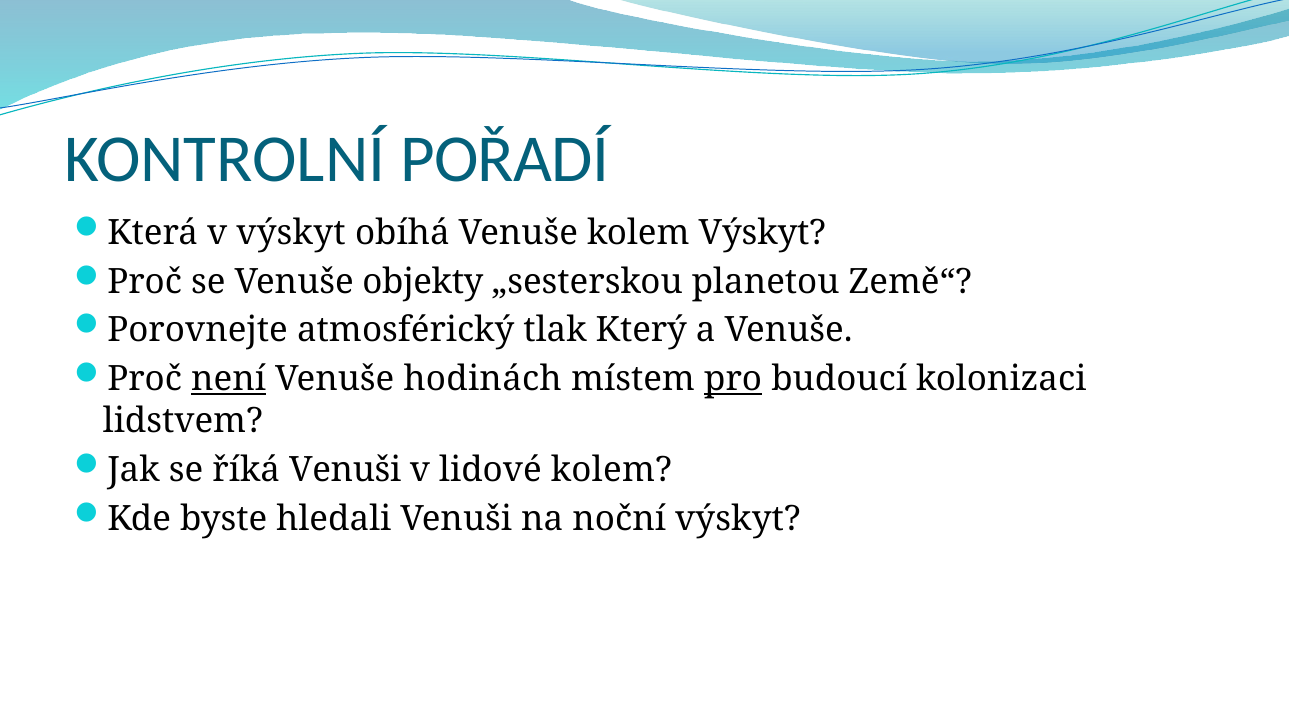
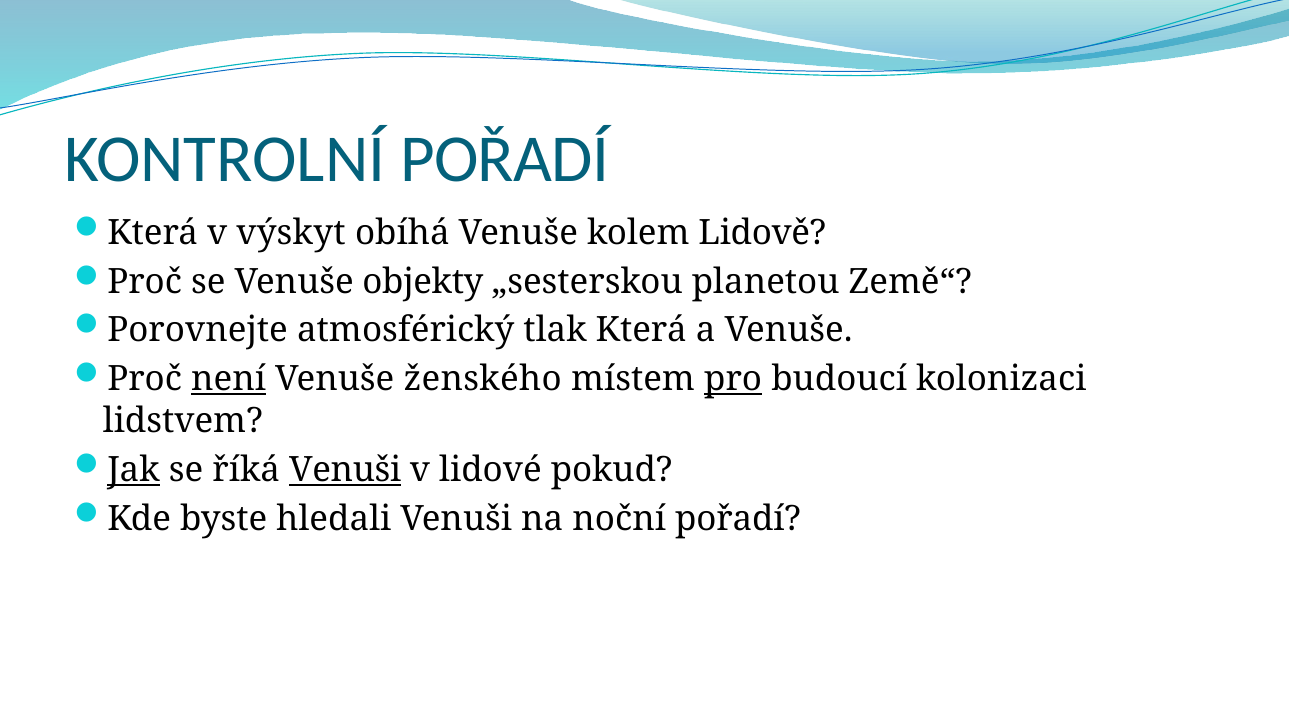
kolem Výskyt: Výskyt -> Lidově (762, 233)
tlak Který: Který -> Která (641, 330)
hodinách: hodinách -> ženského (483, 379)
Jak underline: none -> present (133, 470)
Venuši underline: none -> present (345, 470)
lidové kolem: kolem -> pokud (612, 470)
noční výskyt: výskyt -> pořadí (738, 519)
